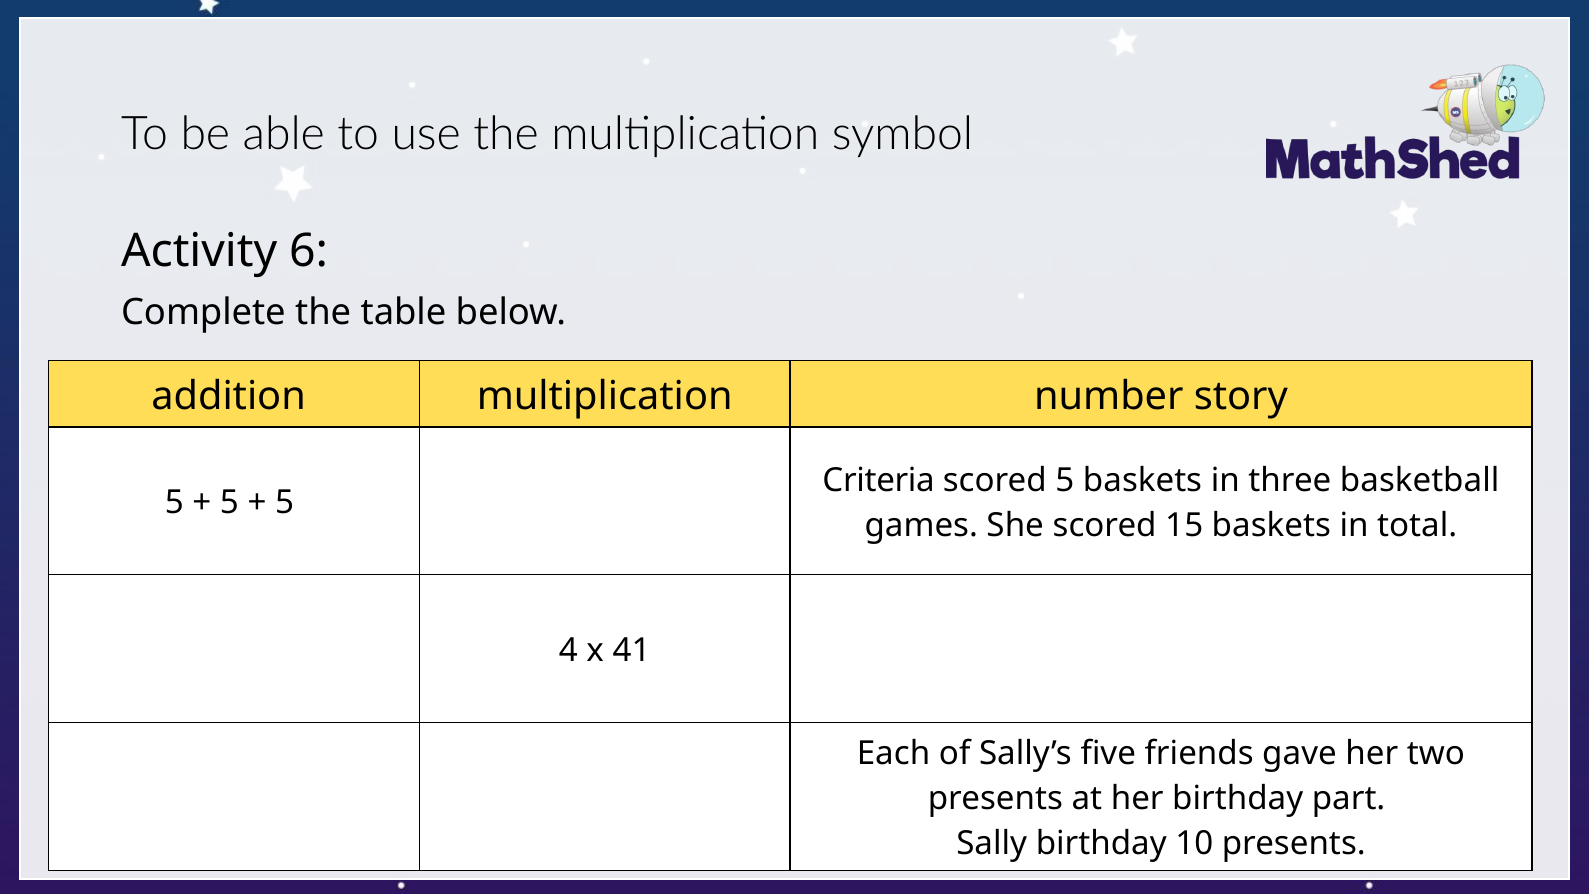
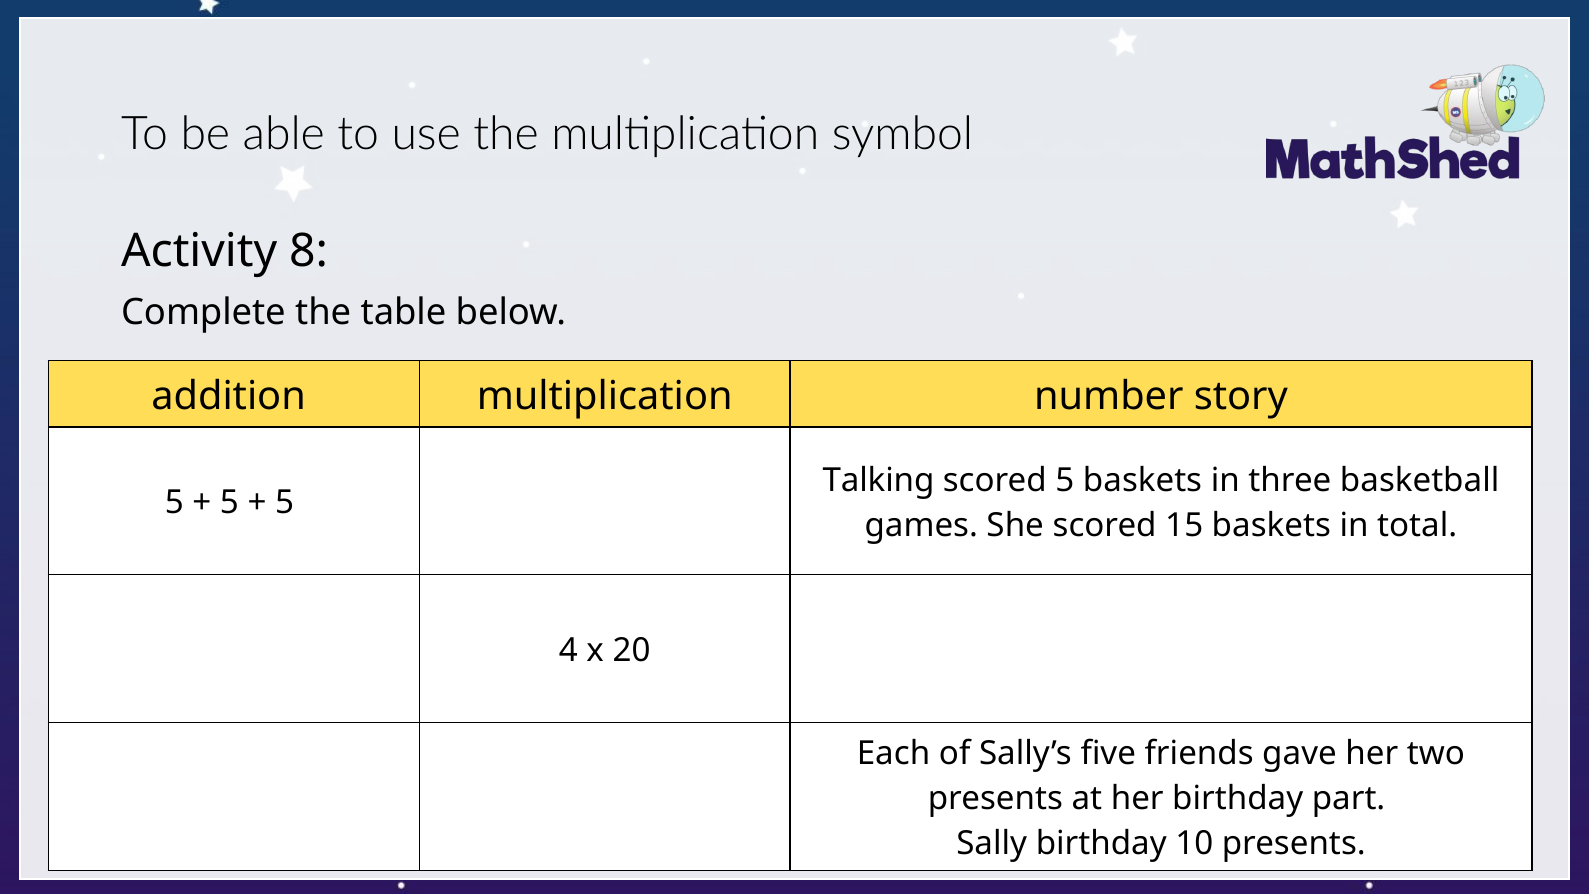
6: 6 -> 8 (309, 251)
Criteria: Criteria -> Talking (879, 480)
41: 41 -> 20 (632, 650)
